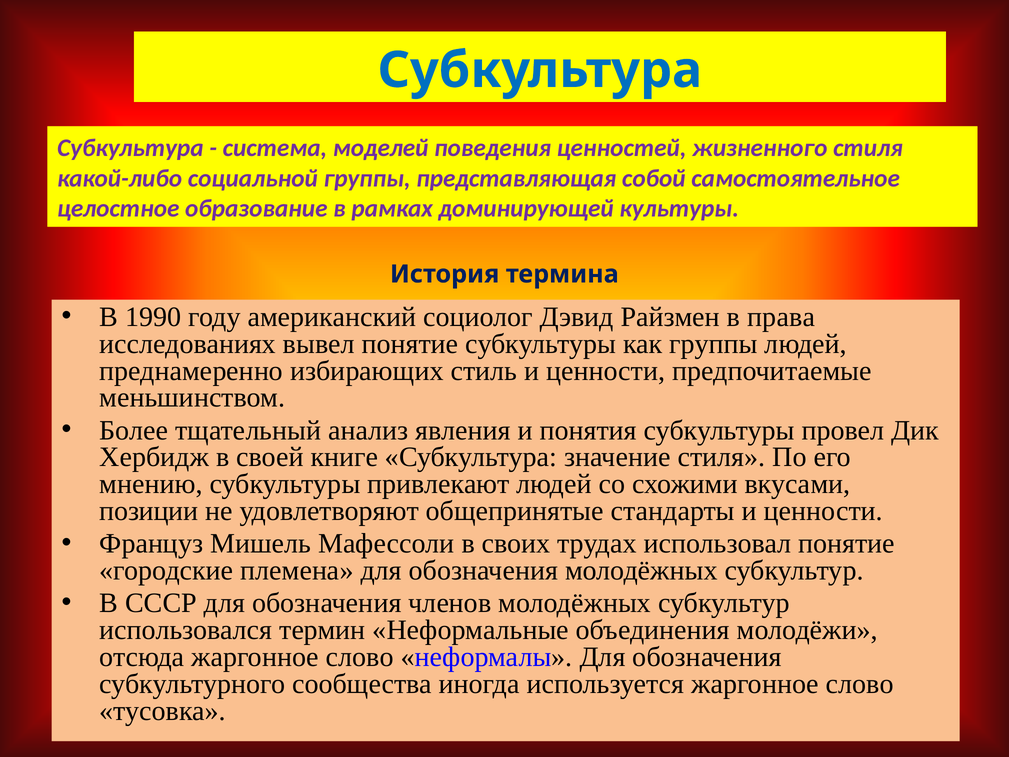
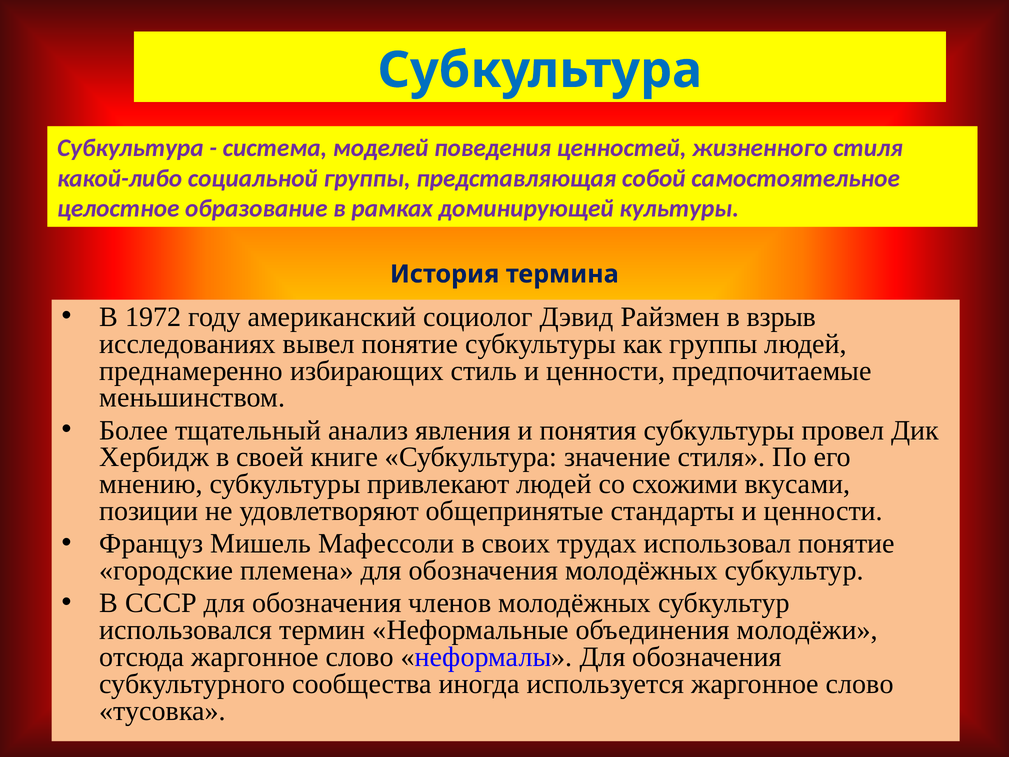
1990: 1990 -> 1972 (153, 317)
права: права -> взрыв (781, 317)
